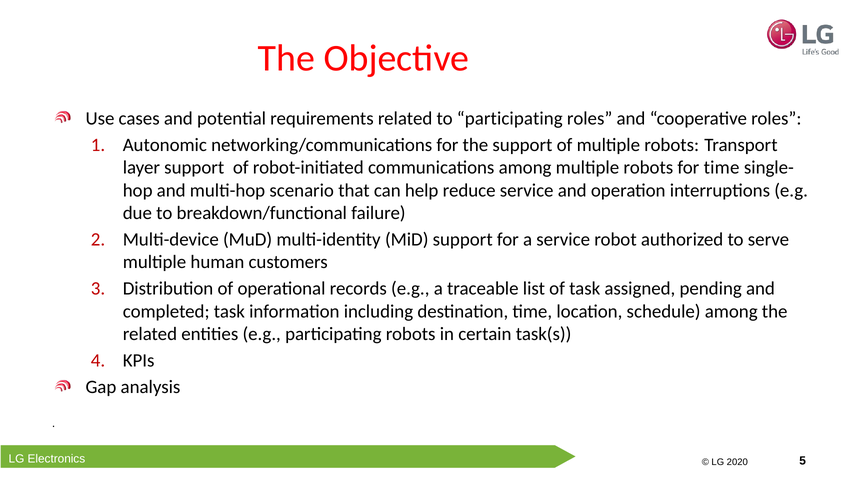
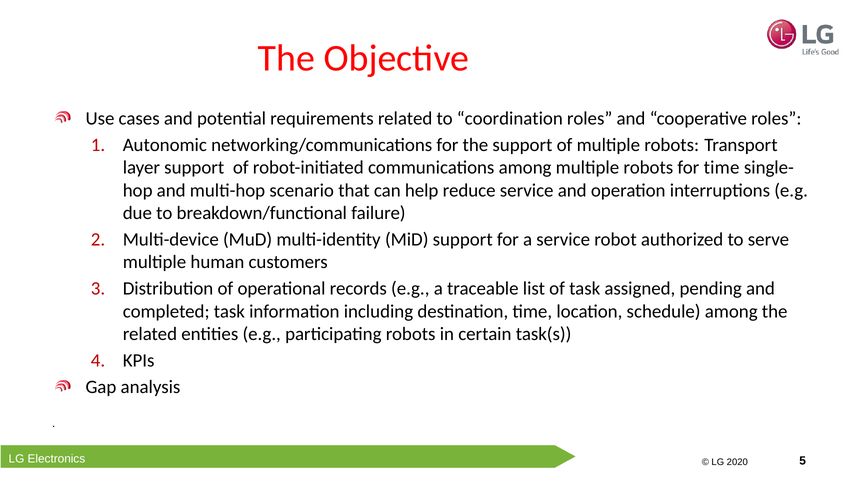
to participating: participating -> coordination (510, 119)
